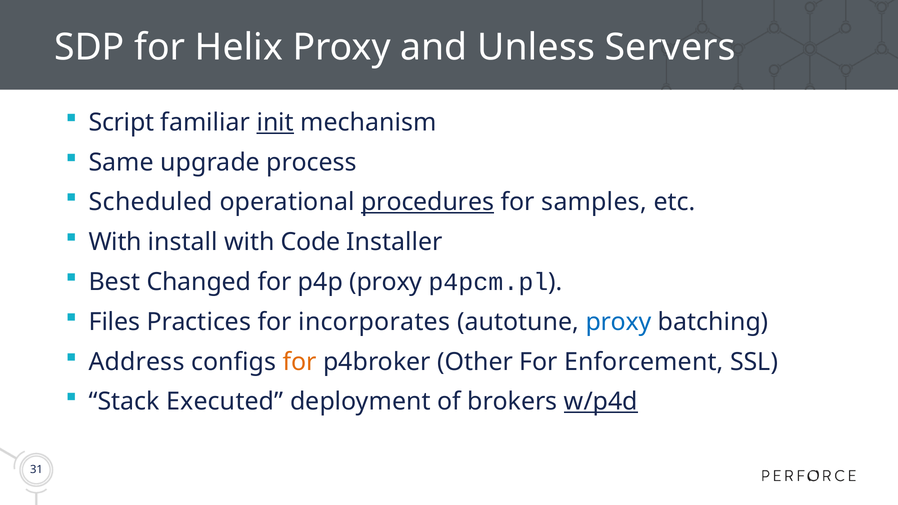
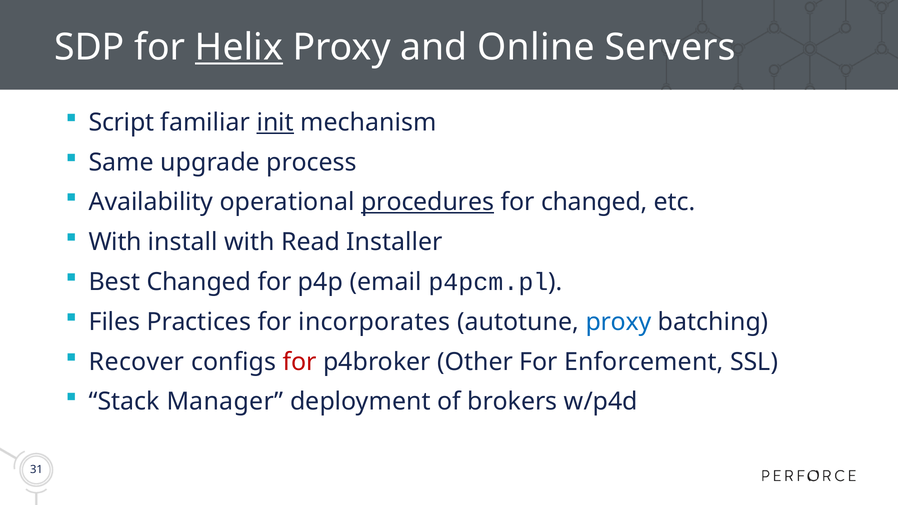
Helix underline: none -> present (239, 47)
Unless: Unless -> Online (536, 47)
Scheduled: Scheduled -> Availability (151, 202)
for samples: samples -> changed (594, 202)
Code: Code -> Read (311, 242)
p4p proxy: proxy -> email (386, 282)
Address: Address -> Recover (137, 362)
for colour: orange -> red (300, 362)
Executed: Executed -> Manager (225, 402)
w/p4d underline: present -> none (601, 402)
